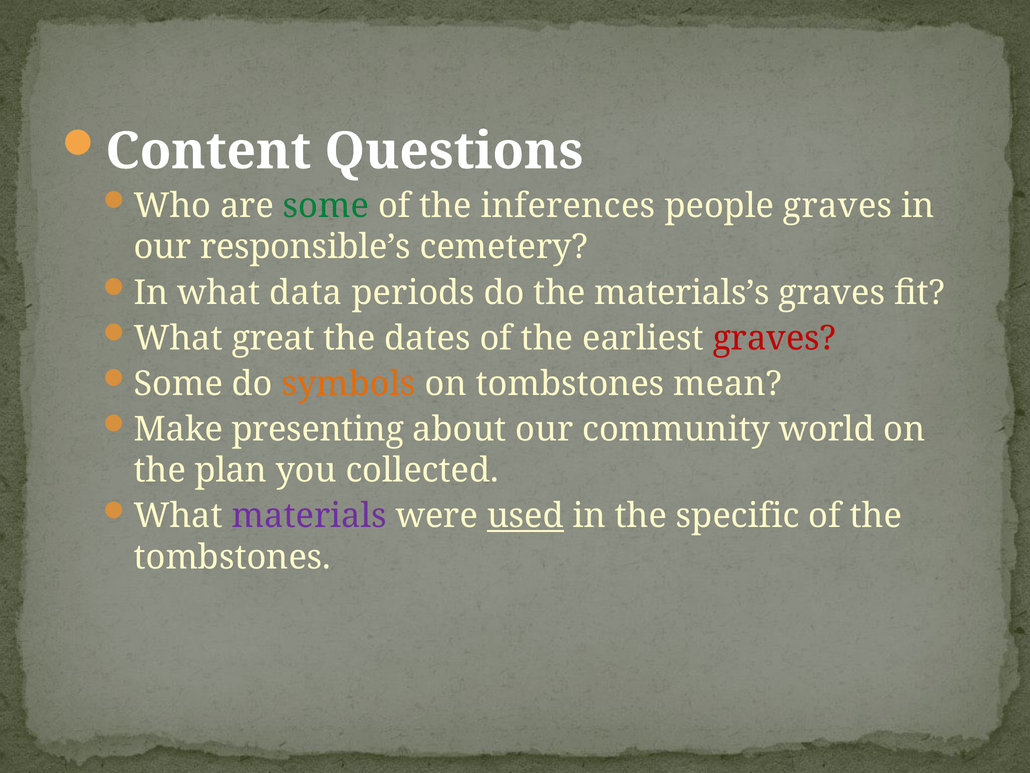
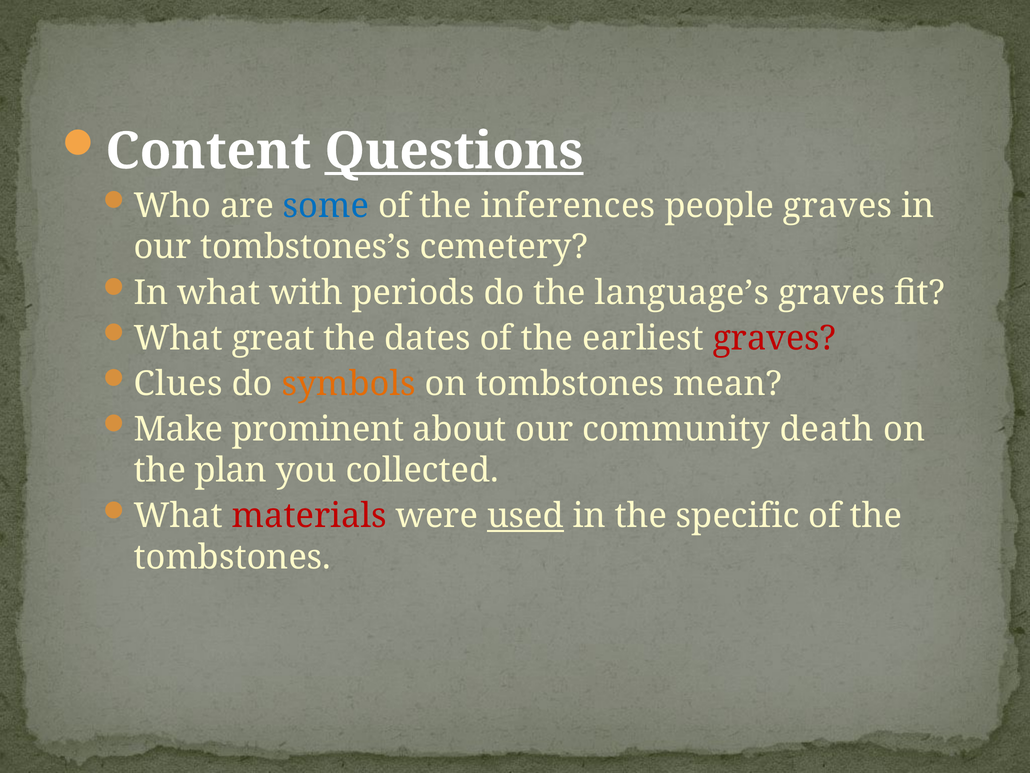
Questions underline: none -> present (454, 151)
some colour: green -> blue (326, 206)
responsible’s: responsible’s -> tombstones’s (306, 247)
data: data -> with (306, 292)
materials’s: materials’s -> language’s (682, 292)
Some: Some -> Clues (178, 383)
presenting: presenting -> prominent (318, 429)
world: world -> death (827, 429)
materials colour: purple -> red (309, 516)
